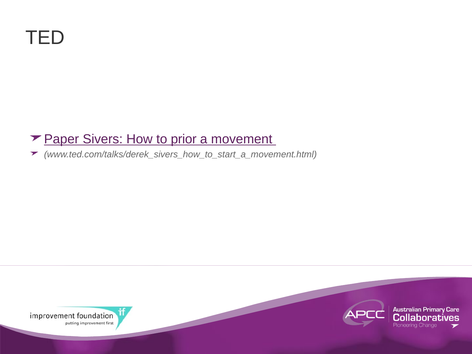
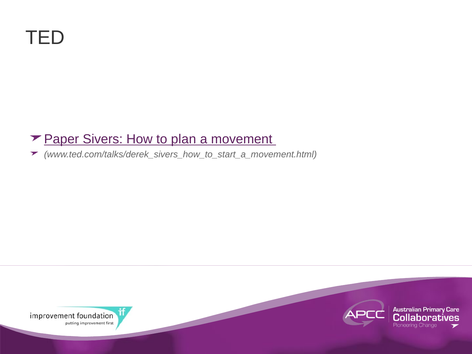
prior: prior -> plan (184, 139)
